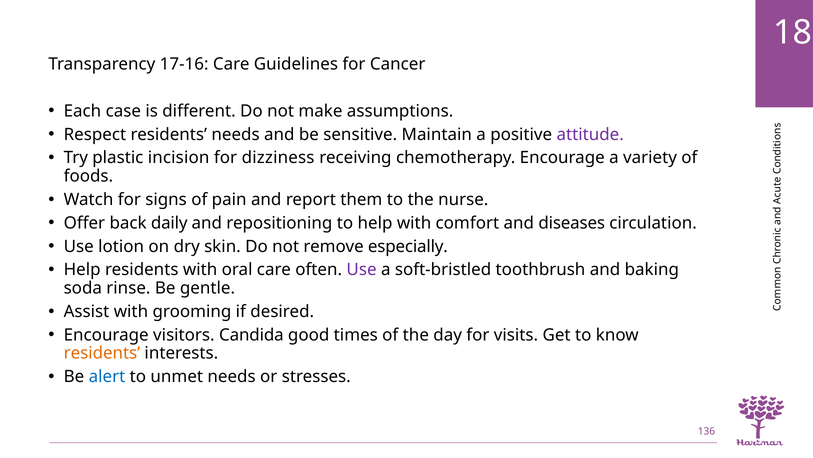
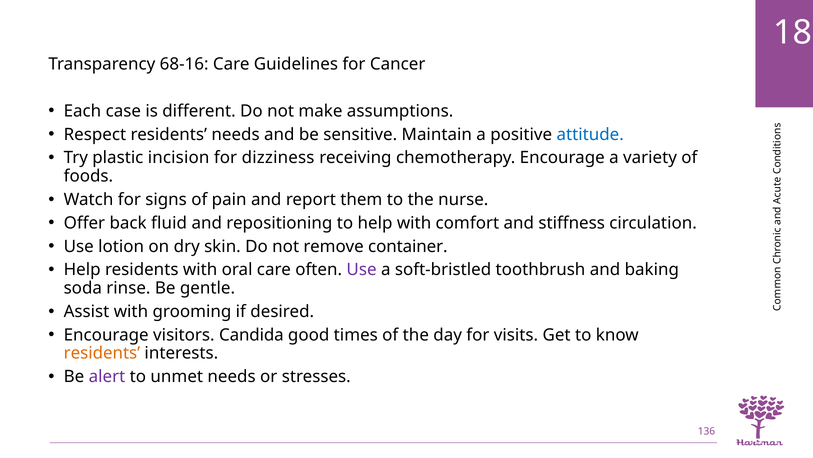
17-16: 17-16 -> 68-16 (184, 64)
attitude colour: purple -> blue (590, 134)
daily: daily -> fluid (169, 223)
diseases: diseases -> stiffness (572, 223)
especially: especially -> container (408, 246)
alert colour: blue -> purple (107, 376)
